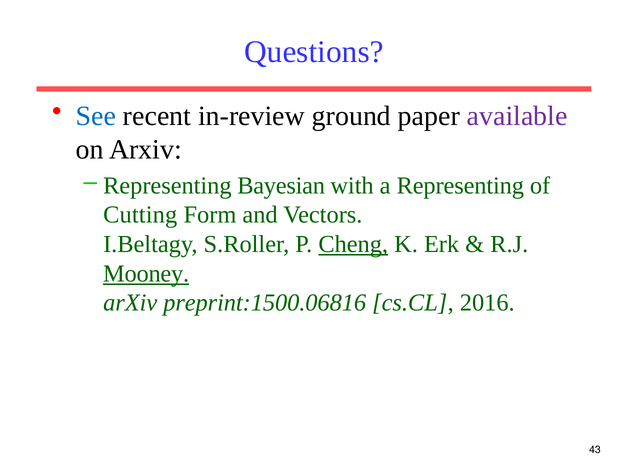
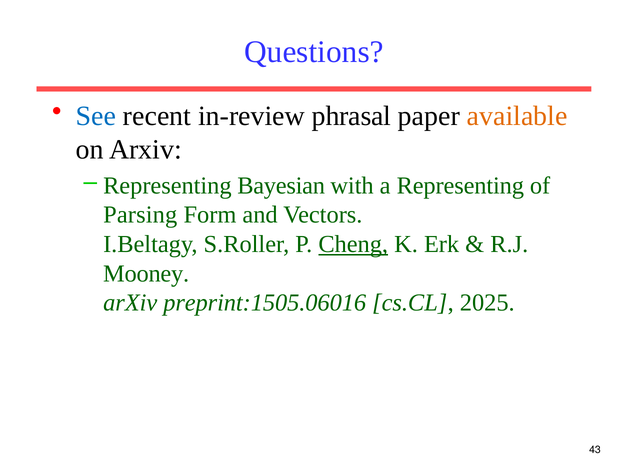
ground: ground -> phrasal (352, 116)
available colour: purple -> orange (517, 116)
Cutting: Cutting -> Parsing (140, 215)
Mooney underline: present -> none (146, 274)
preprint:1500.06816: preprint:1500.06816 -> preprint:1505.06016 (265, 303)
2016: 2016 -> 2025 (487, 303)
